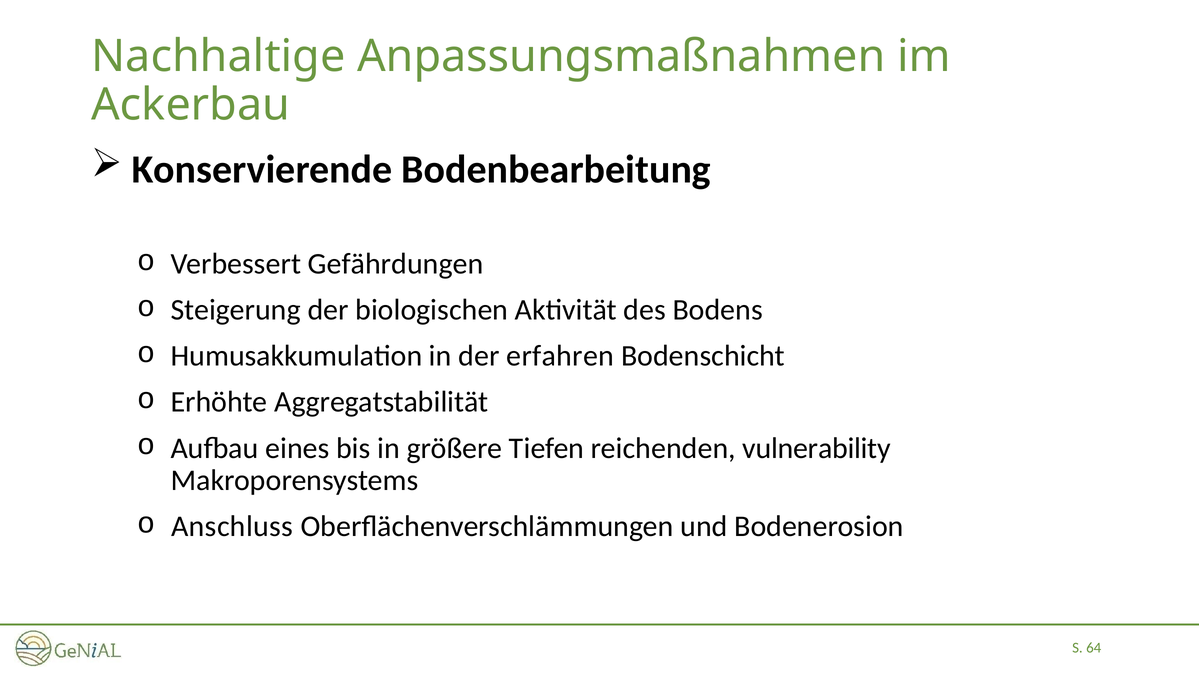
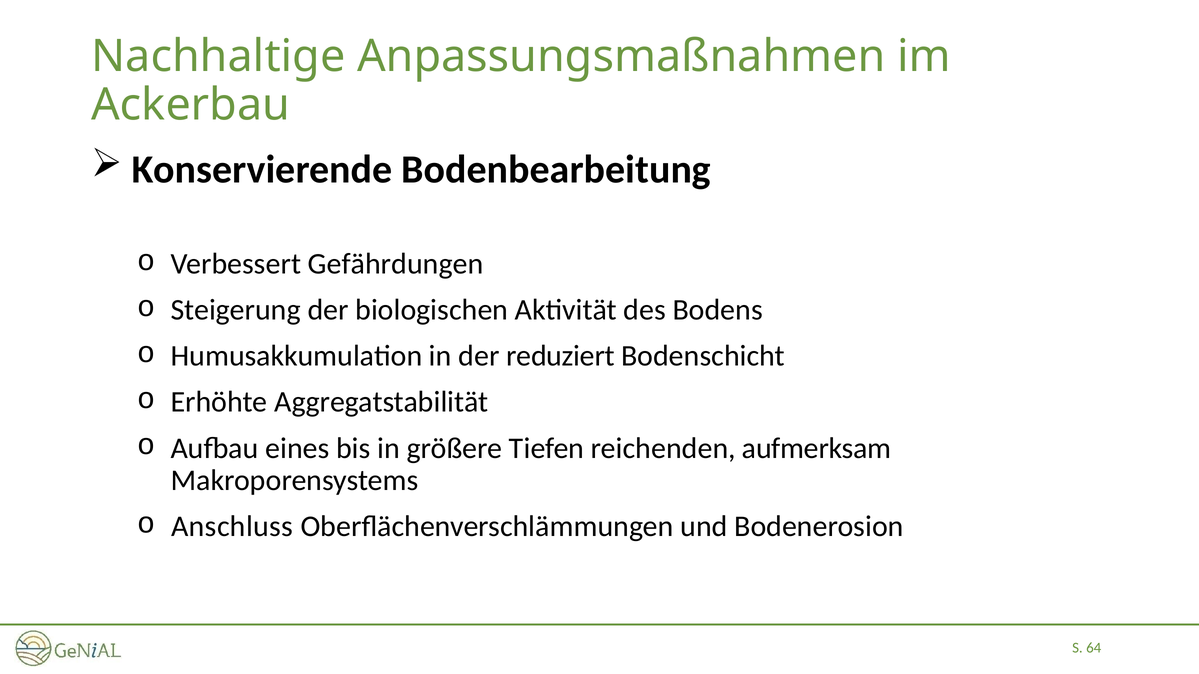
erfahren: erfahren -> reduziert (561, 356)
vulnerability: vulnerability -> aufmerksam (817, 448)
